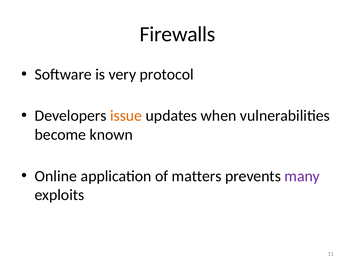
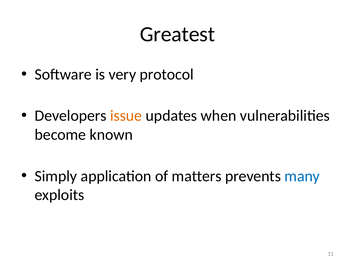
Firewalls: Firewalls -> Greatest (177, 34)
Online: Online -> Simply (56, 176)
many colour: purple -> blue (302, 176)
